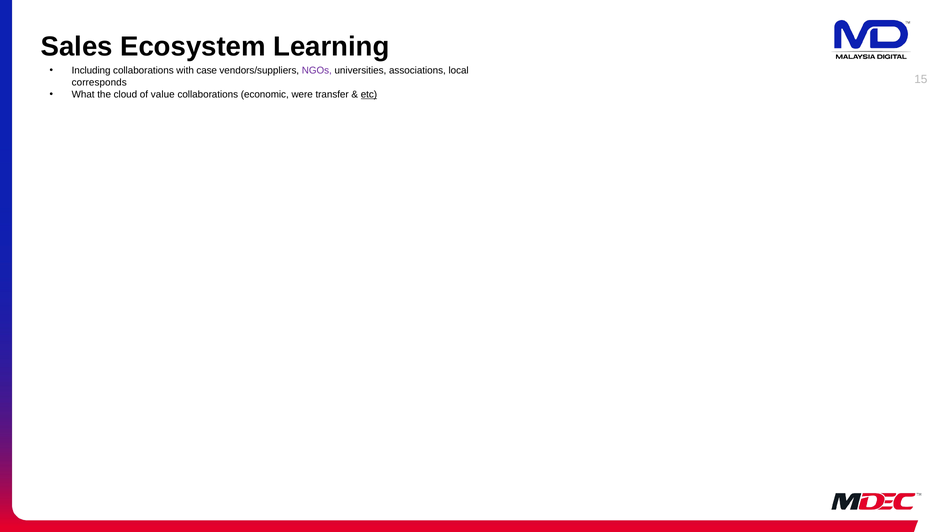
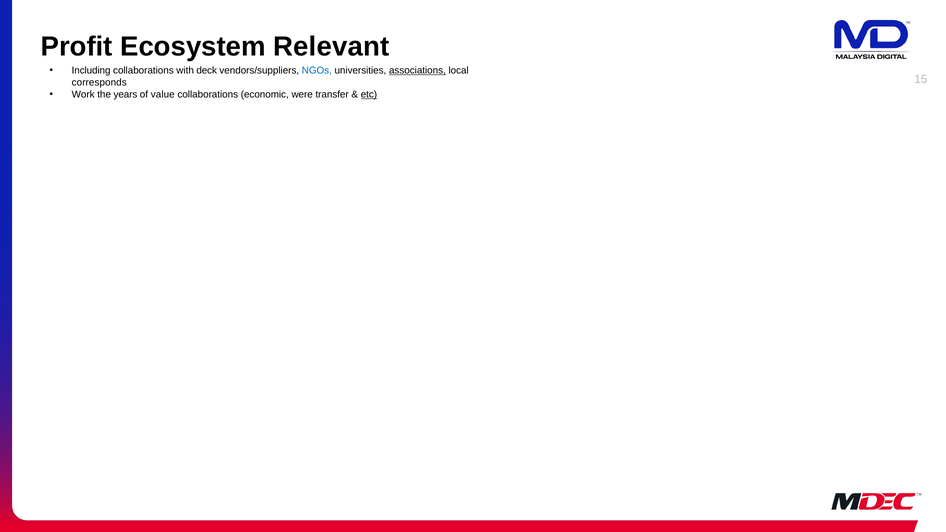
Sales: Sales -> Profit (77, 47)
Learning: Learning -> Relevant (331, 47)
case: case -> deck (207, 71)
NGOs colour: purple -> blue (317, 71)
associations underline: none -> present (417, 71)
What: What -> Work (83, 94)
cloud: cloud -> years (125, 94)
